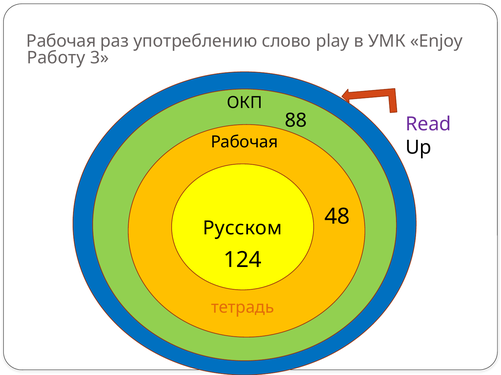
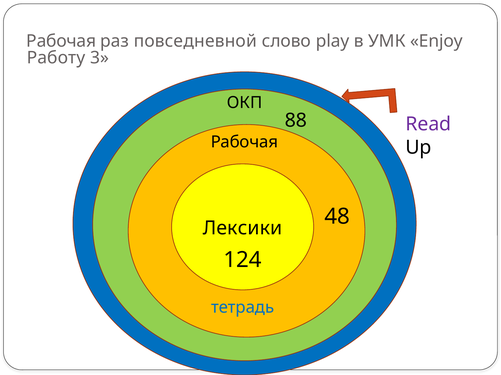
употреблению: употреблению -> повседневной (195, 41)
Русском: Русском -> Лексики (243, 229)
тетрадь colour: orange -> blue (243, 308)
